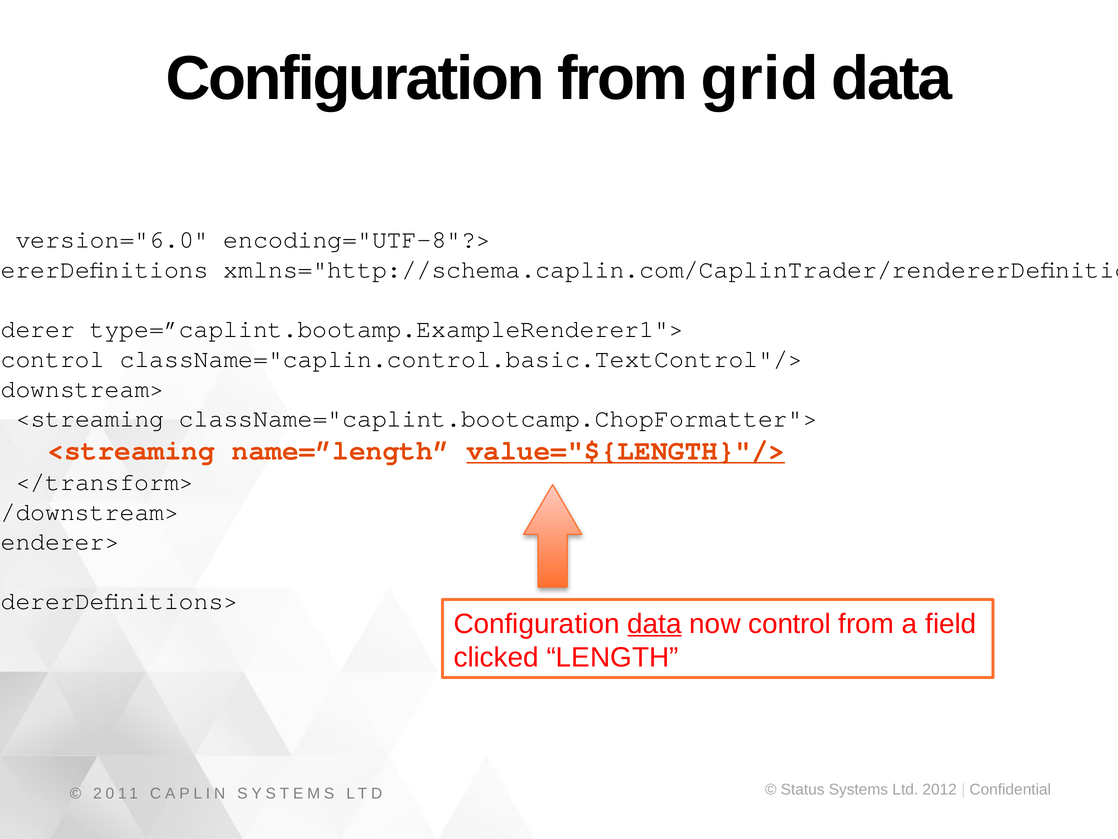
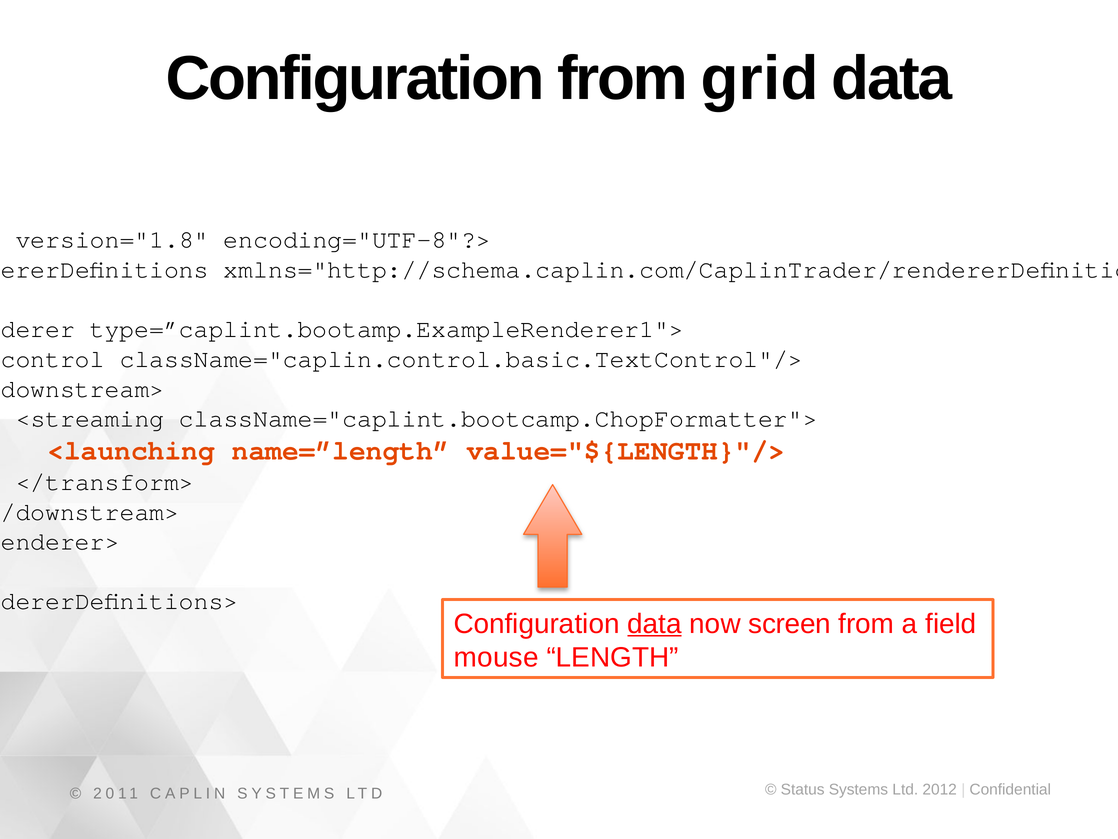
version="6.0: version="6.0 -> version="1.8 (112, 240)
<streaming: <streaming -> <launching (131, 450)
value="${LENGTH}"/> underline: present -> none (626, 450)
control: control -> screen (790, 623)
clicked: clicked -> mouse (496, 657)
